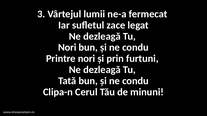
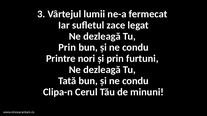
Nori: Nori -> Prin (67, 48)
